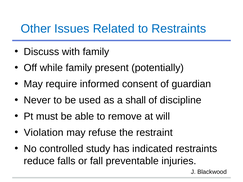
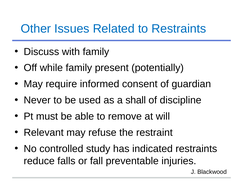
Violation: Violation -> Relevant (44, 133)
